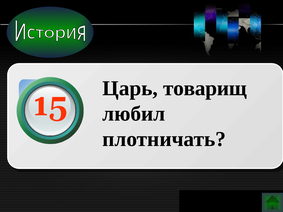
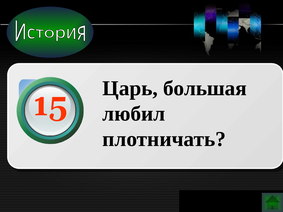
товарищ: товарищ -> большая (205, 88)
